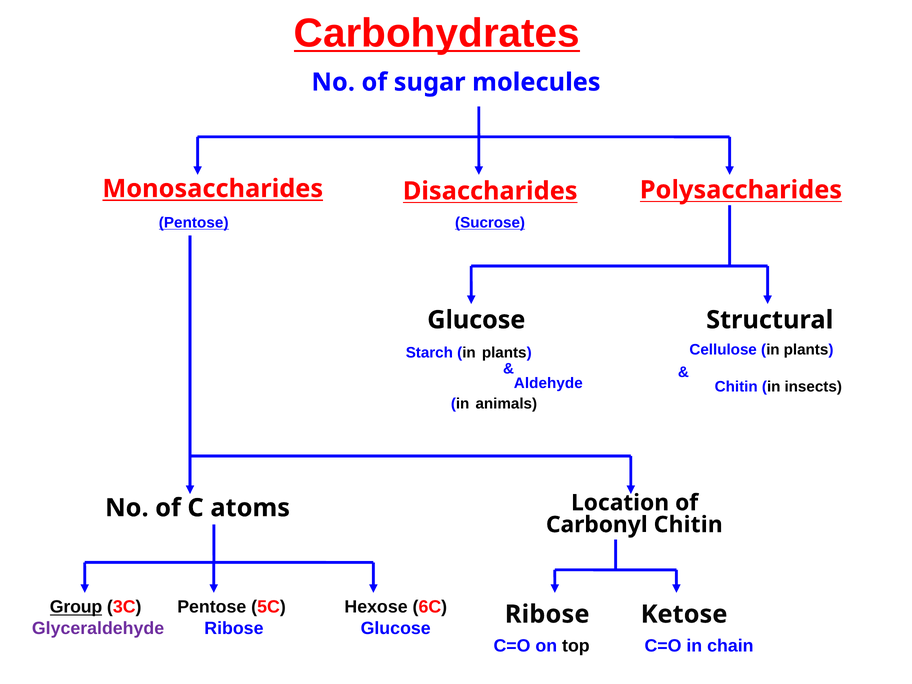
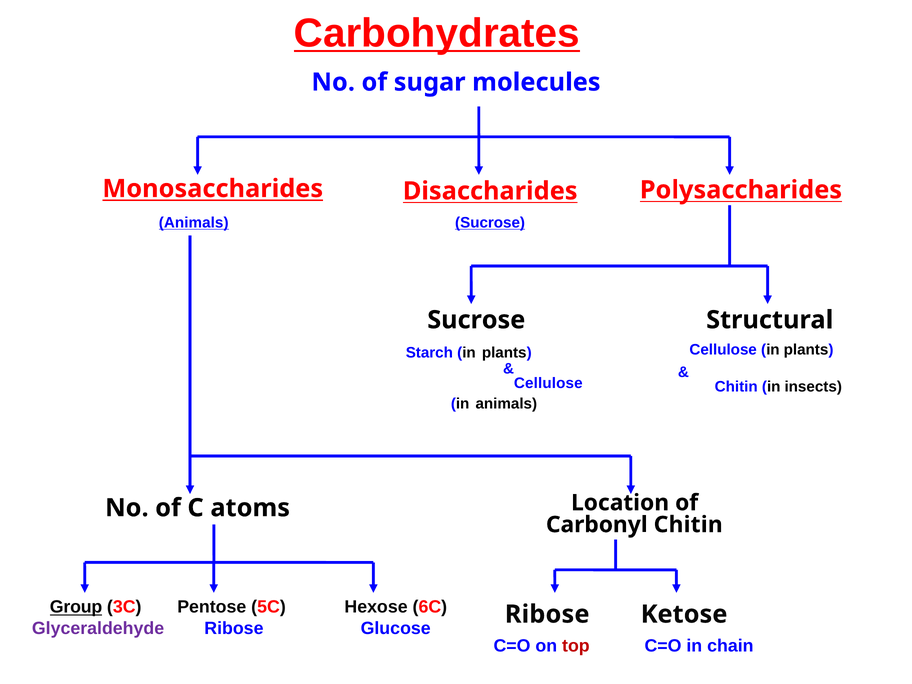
Pentose: Pentose -> Animals (194, 223)
Glucose: Glucose -> Sucrose (476, 320)
Aldehyde: Aldehyde -> Cellulose (548, 383)
top colour: black -> red (576, 646)
